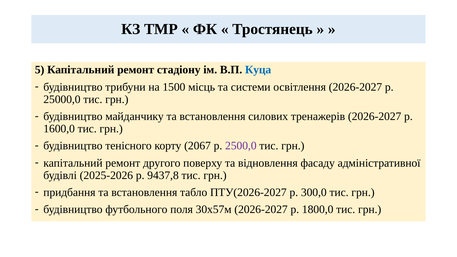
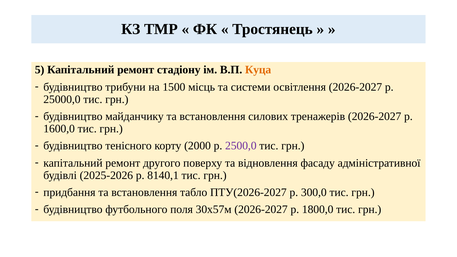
Куца colour: blue -> orange (258, 70)
2067: 2067 -> 2000 (198, 146)
9437,8: 9437,8 -> 8140,1 (163, 175)
